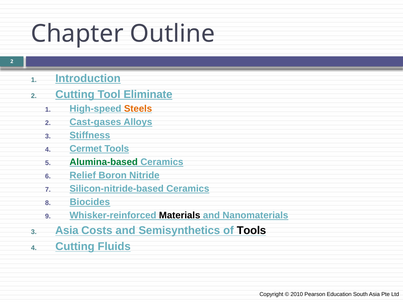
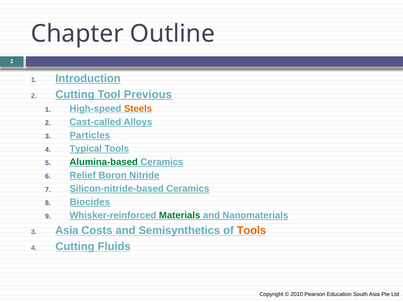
Eliminate: Eliminate -> Previous (148, 95)
Cast-gases: Cast-gases -> Cast-called (95, 122)
Stiffness: Stiffness -> Particles (90, 136)
Cermet: Cermet -> Typical (86, 149)
Materials colour: black -> green (180, 216)
Tools colour: black -> orange (251, 231)
